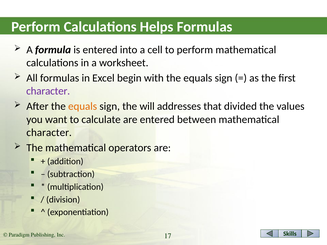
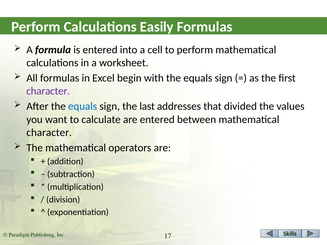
Helps: Helps -> Easily (157, 27)
equals colour: orange -> blue (83, 106)
will: will -> last (147, 106)
